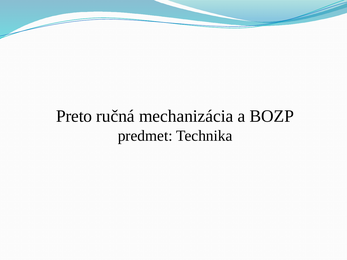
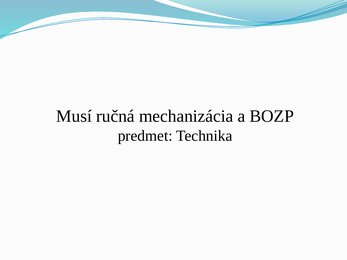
Preto: Preto -> Musí (74, 116)
